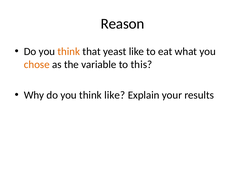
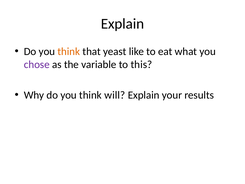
Reason: Reason -> Explain (122, 24)
chose colour: orange -> purple (37, 64)
think like: like -> will (115, 95)
